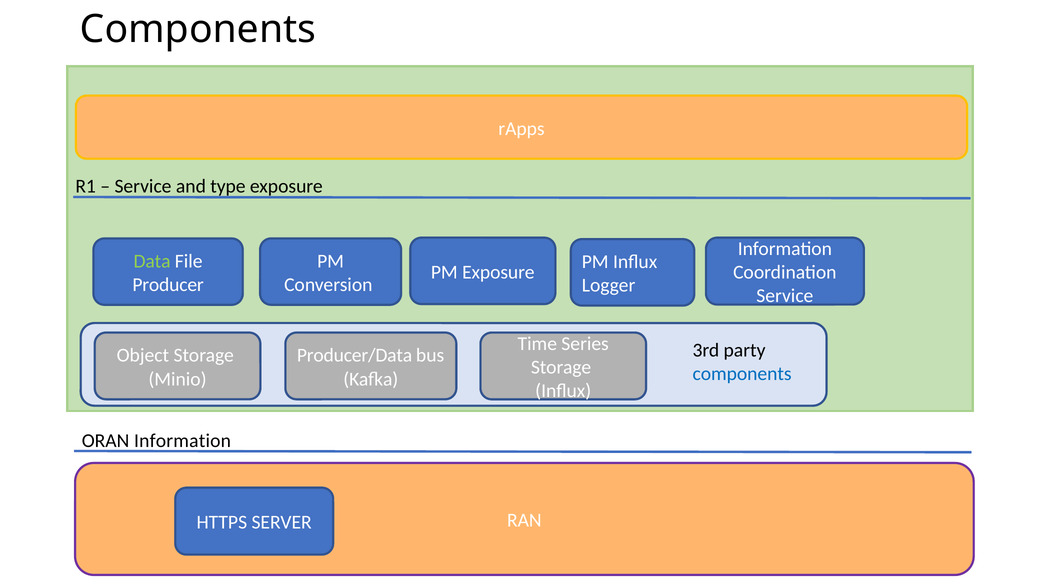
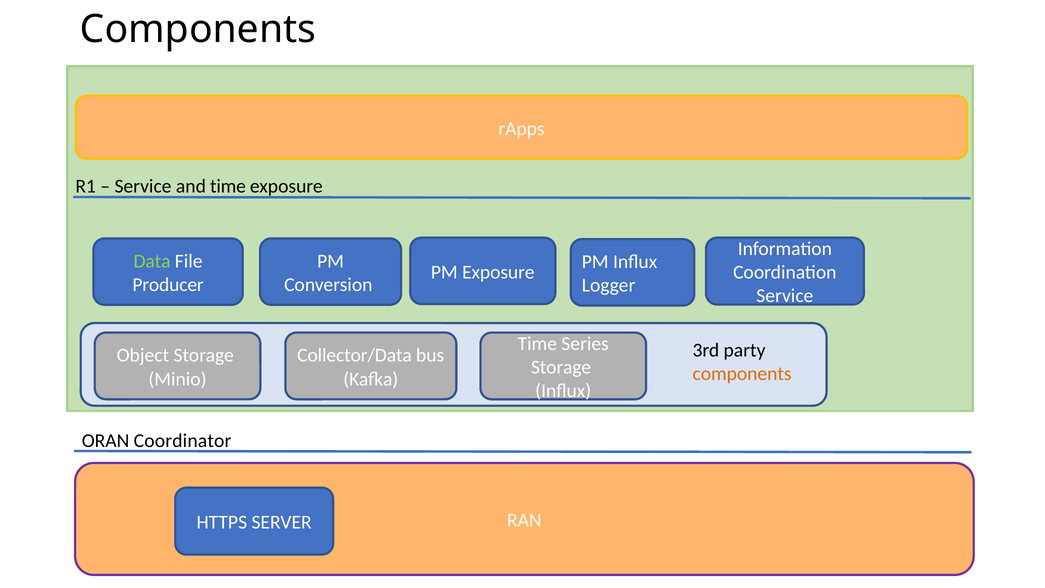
and type: type -> time (228, 186)
Producer/Data: Producer/Data -> Collector/Data (355, 355)
components colour: blue -> orange (742, 373)
ORAN Information: Information -> Coordinator (183, 440)
